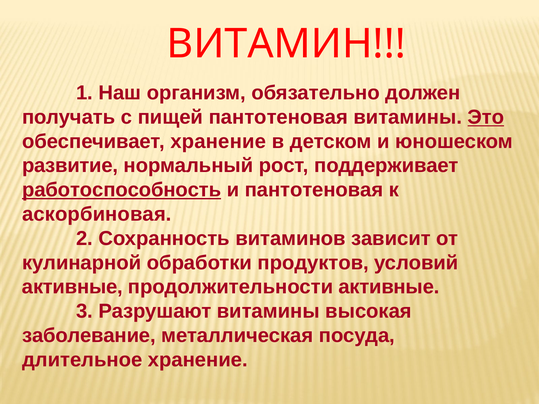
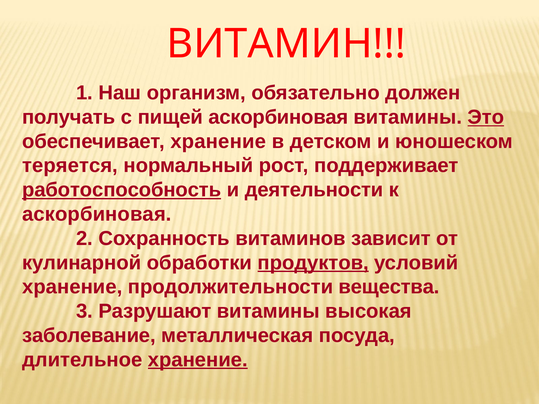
пищей пантотеновая: пантотеновая -> аскорбиновая (278, 117)
развитие: развитие -> теряется (70, 166)
и пантотеновая: пантотеновая -> деятельности (314, 190)
продуктов underline: none -> present (313, 263)
активные: активные -> хранение (72, 287)
продолжительности активные: активные -> вещества (389, 287)
хранение underline: none -> present (198, 360)
